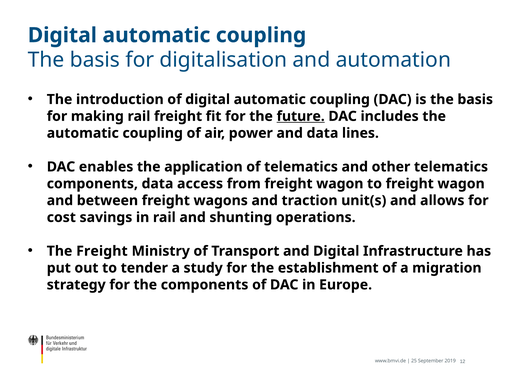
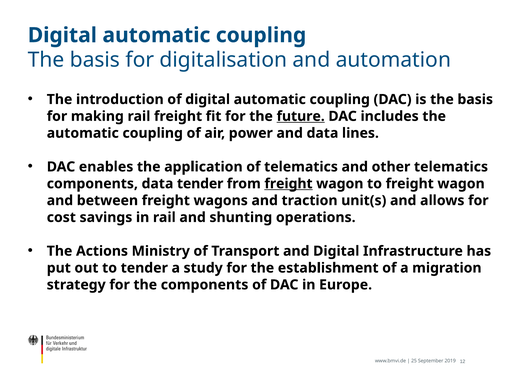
data access: access -> tender (200, 184)
freight underline: none -> present (289, 184)
The Freight: Freight -> Actions (102, 251)
